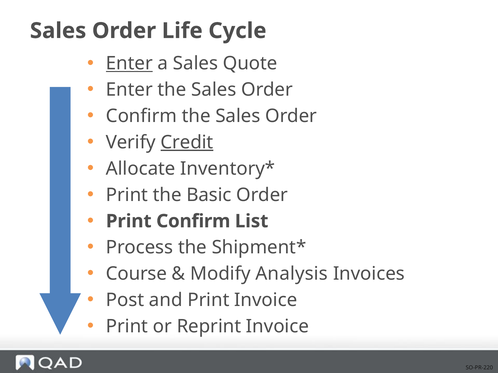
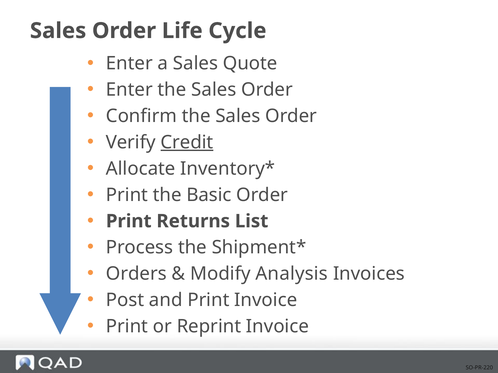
Enter underline: present -> none (129, 64)
Print Confirm: Confirm -> Returns (193, 221)
Course: Course -> Orders (136, 274)
